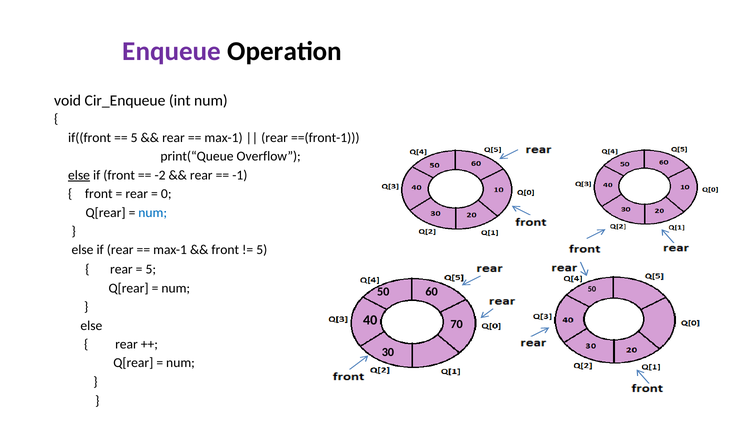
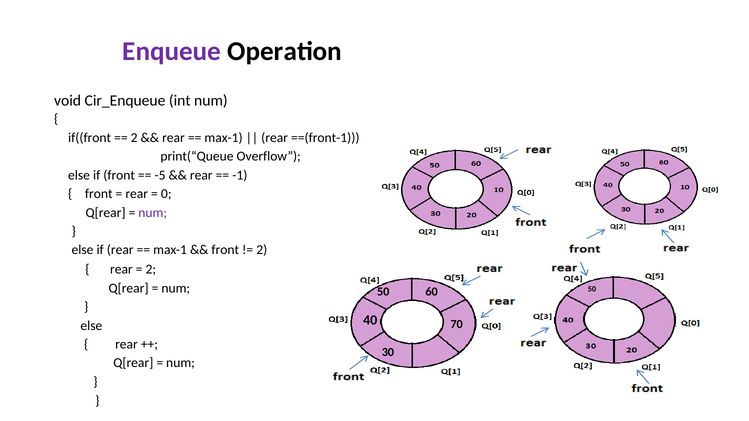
5: 5 -> 2 (134, 138)
else underline: present -> none (79, 175)
-2: -2 -> -5 (160, 175)
num colour: blue -> purple (153, 213)
5: 5 -> 2 (262, 250)
5: 5 -> 2 (151, 269)
